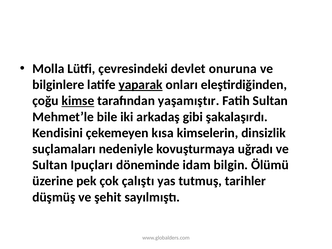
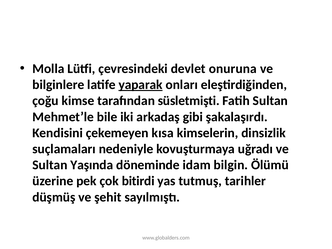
kimse underline: present -> none (78, 101)
yaşamıştır: yaşamıştır -> süsletmişti (189, 101)
Ipuçları: Ipuçları -> Yaşında (92, 165)
çalıştı: çalıştı -> bitirdi (138, 181)
